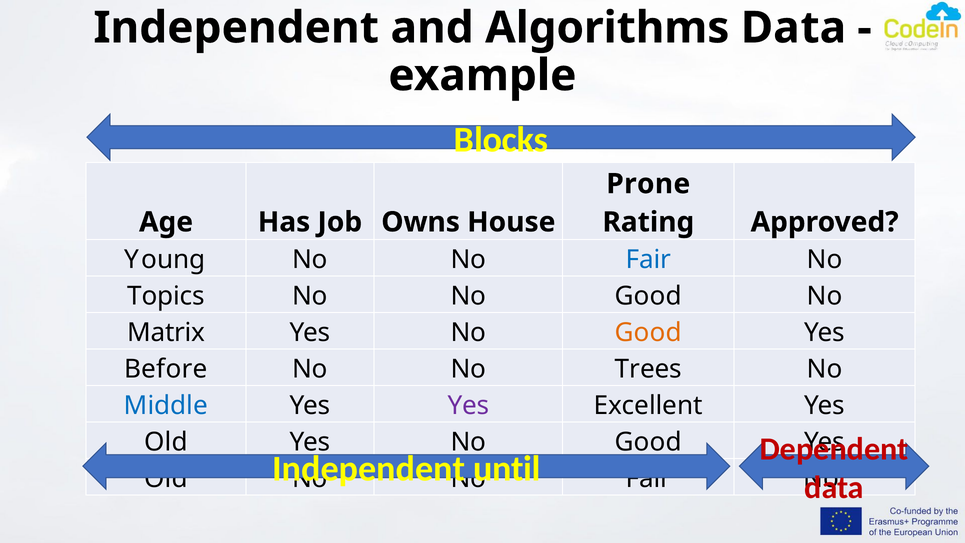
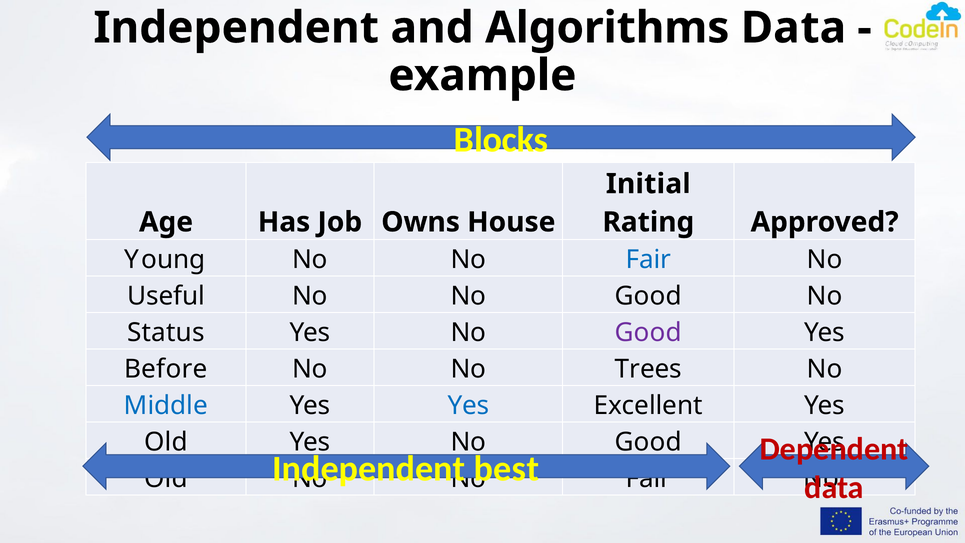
Prone: Prone -> Initial (648, 184)
Topics: Topics -> Useful (166, 296)
Matrix: Matrix -> Status (166, 333)
Good colour: orange -> purple (648, 333)
Yes colour: purple -> blue (468, 406)
until: until -> best (506, 469)
